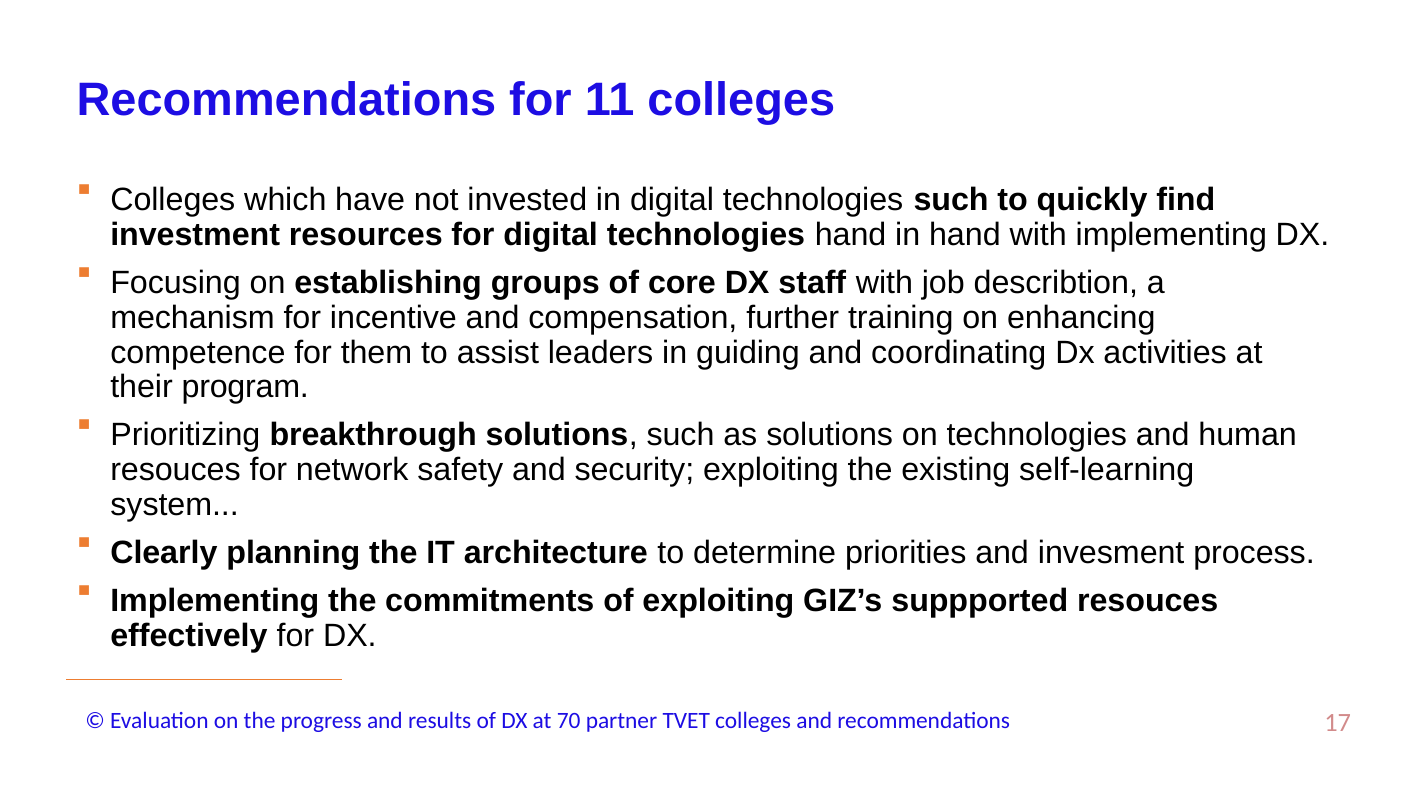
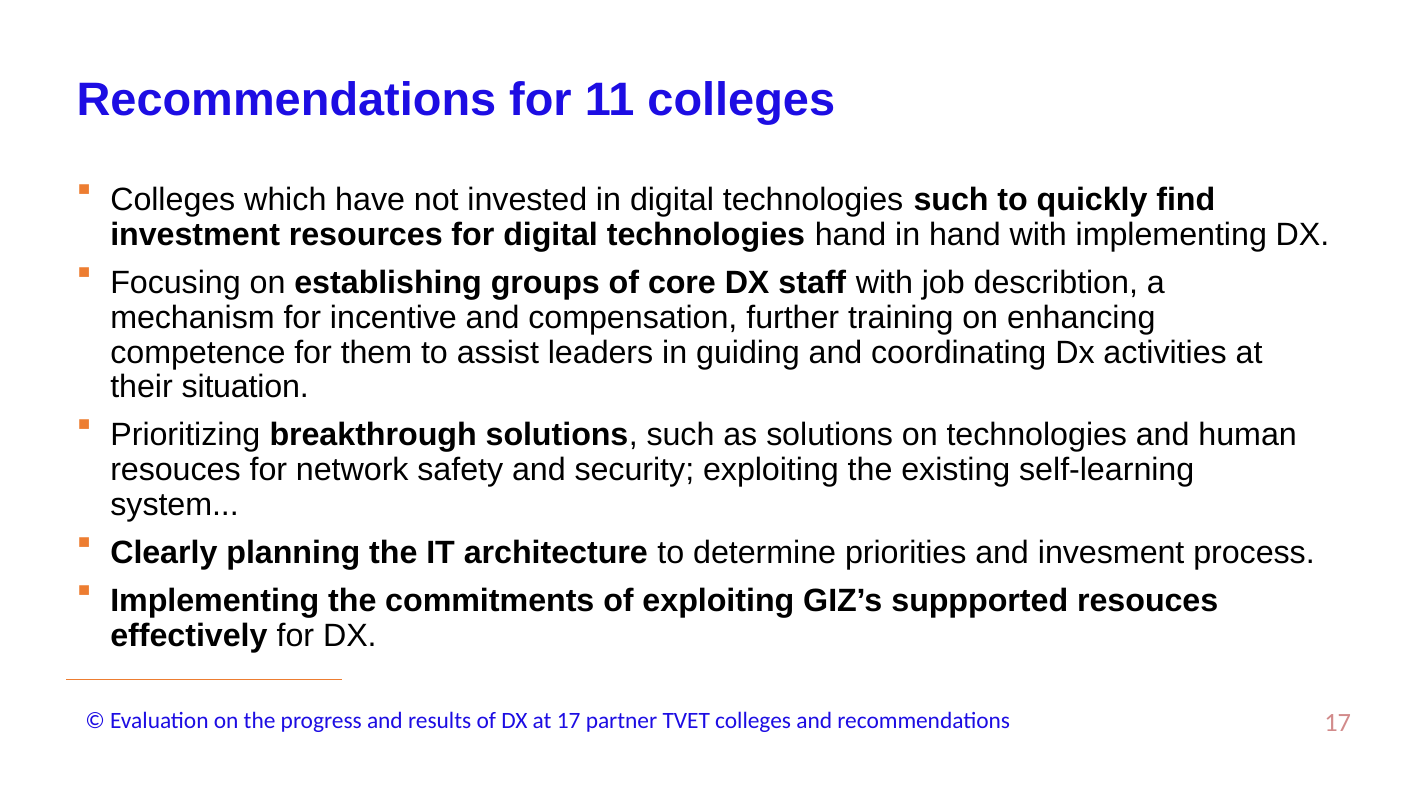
program: program -> situation (245, 387)
at 70: 70 -> 17 (569, 721)
